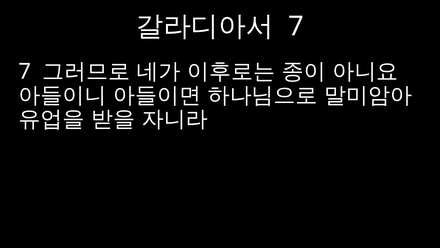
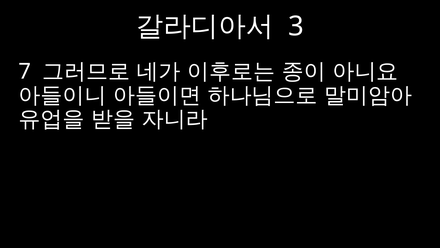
7: 7 -> 3 (296, 26)
